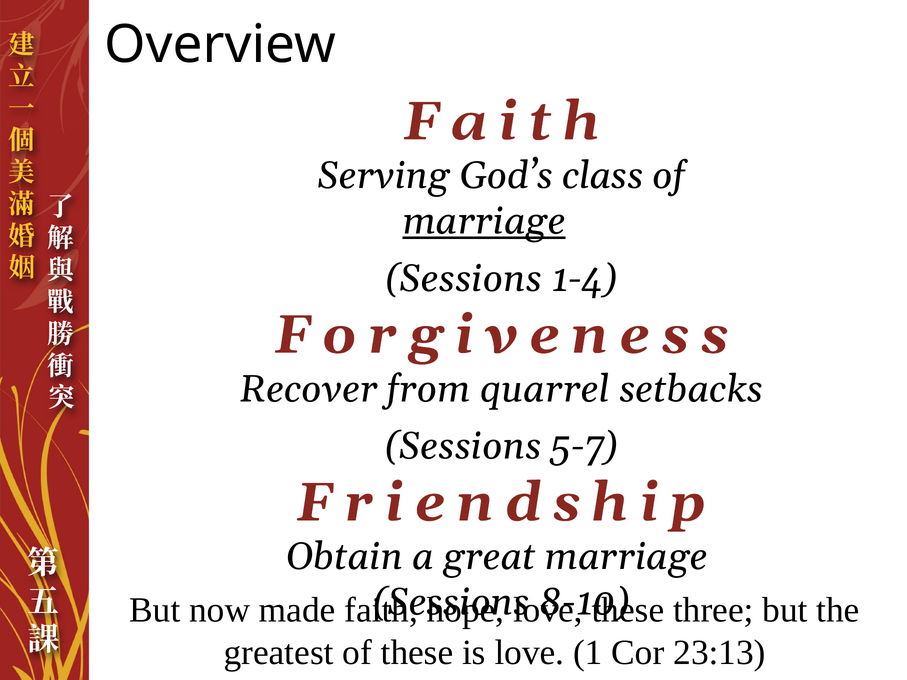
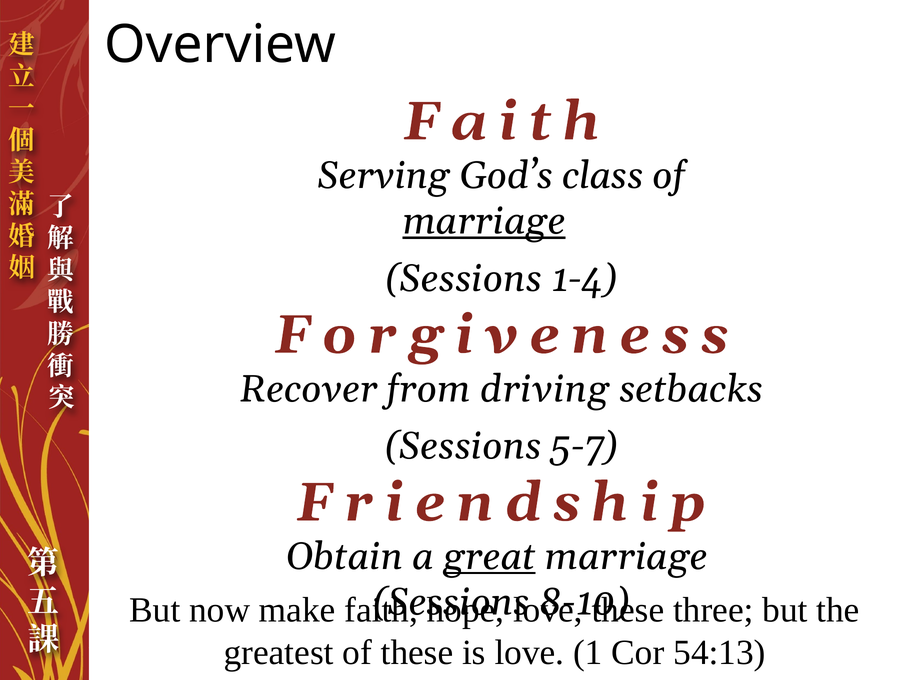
quarrel: quarrel -> driving (545, 389)
great underline: none -> present (489, 557)
made: made -> make (297, 611)
23:13: 23:13 -> 54:13 (719, 653)
